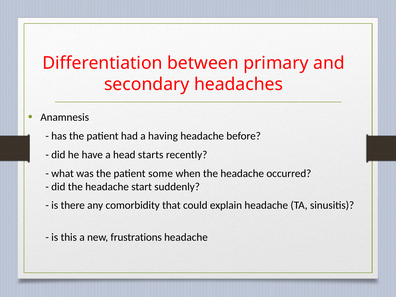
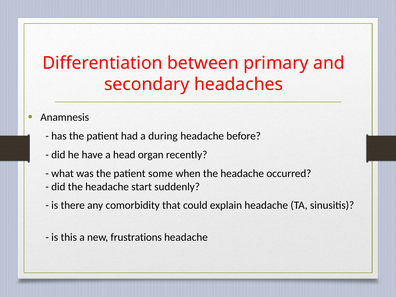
having: having -> during (163, 136)
starts: starts -> organ (151, 155)
